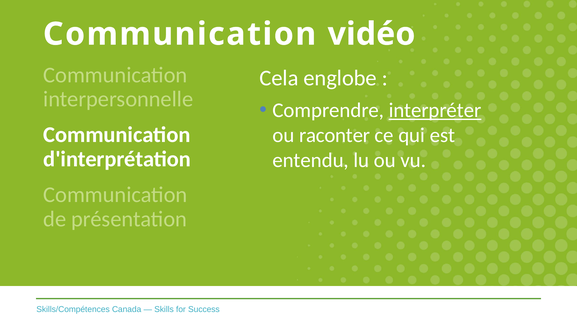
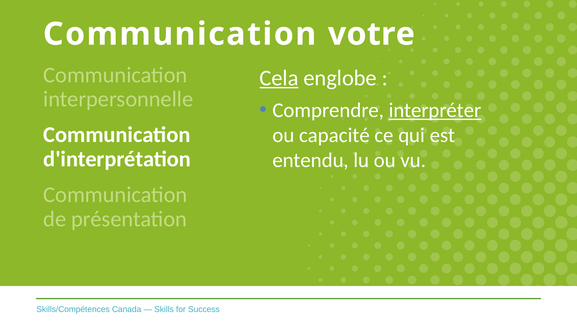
vidéo: vidéo -> votre (371, 34)
Cela underline: none -> present (279, 78)
raconter: raconter -> capacité (334, 135)
